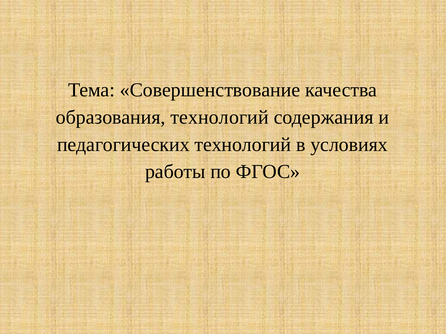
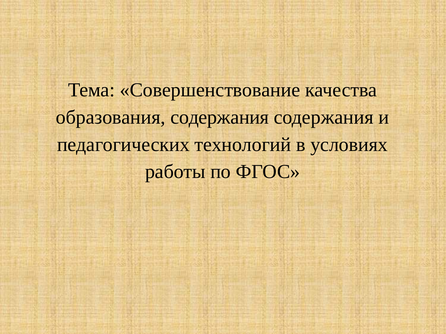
образования технологий: технологий -> содержания (220, 117)
